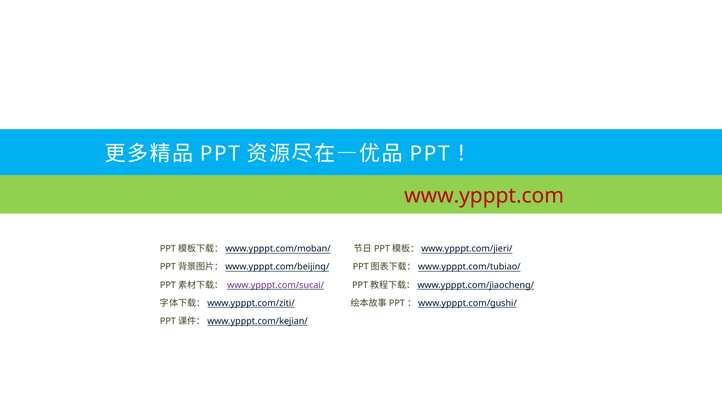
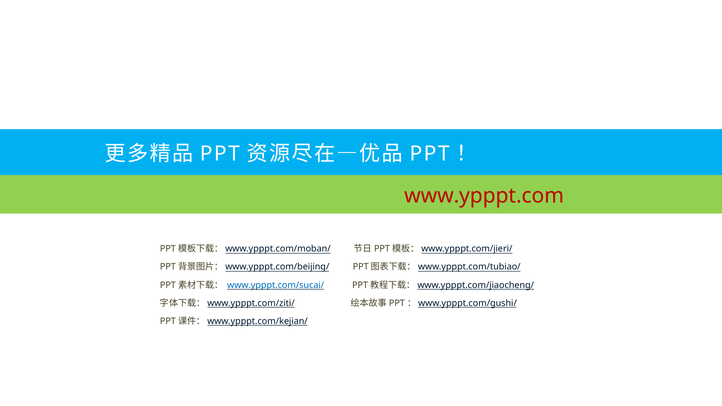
www.ypppt.com/sucai/ colour: purple -> blue (276, 285)
